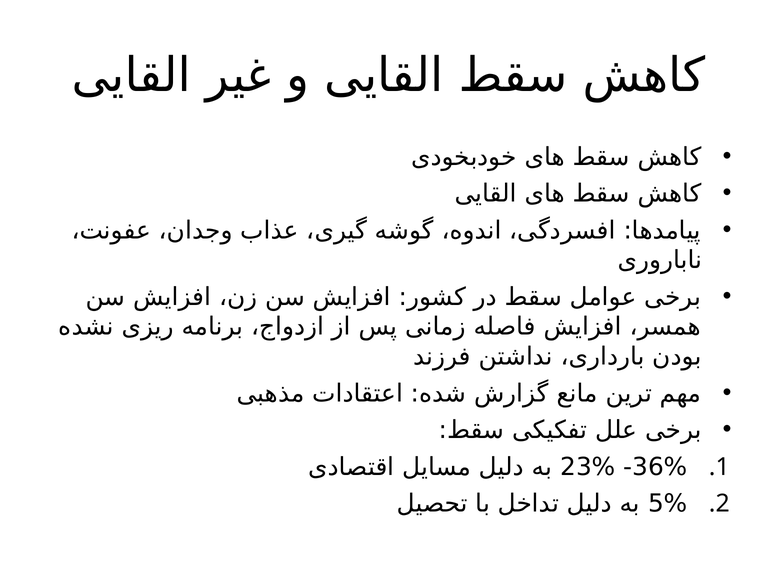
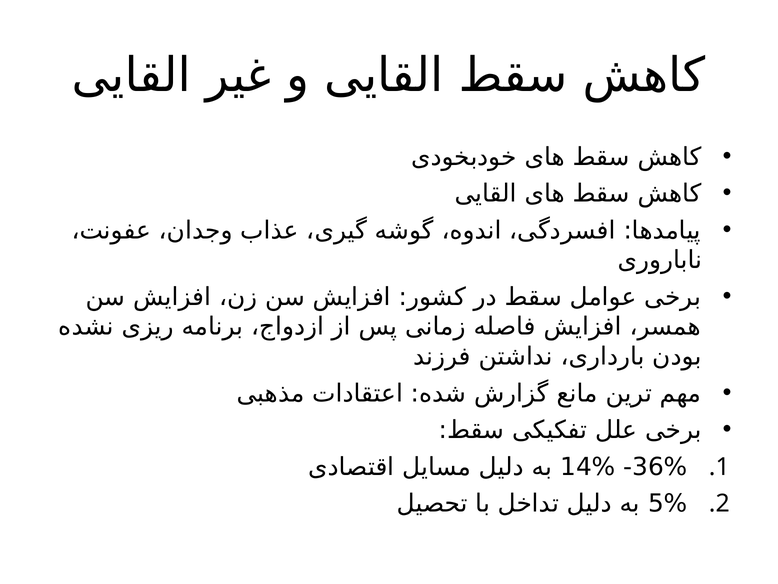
23%: 23% -> 14% (588, 466)
